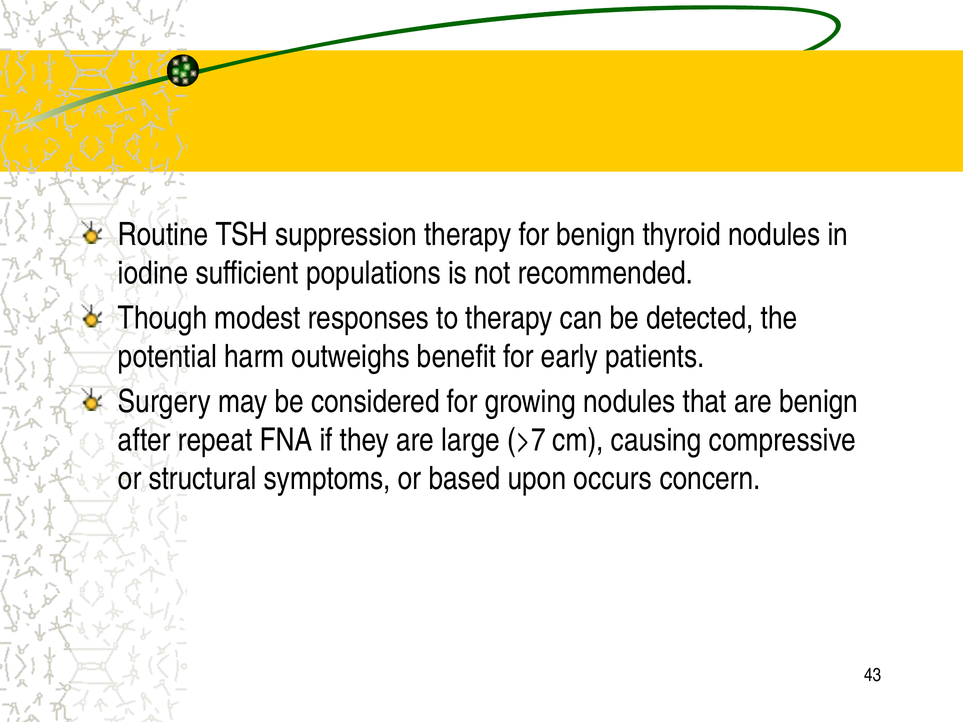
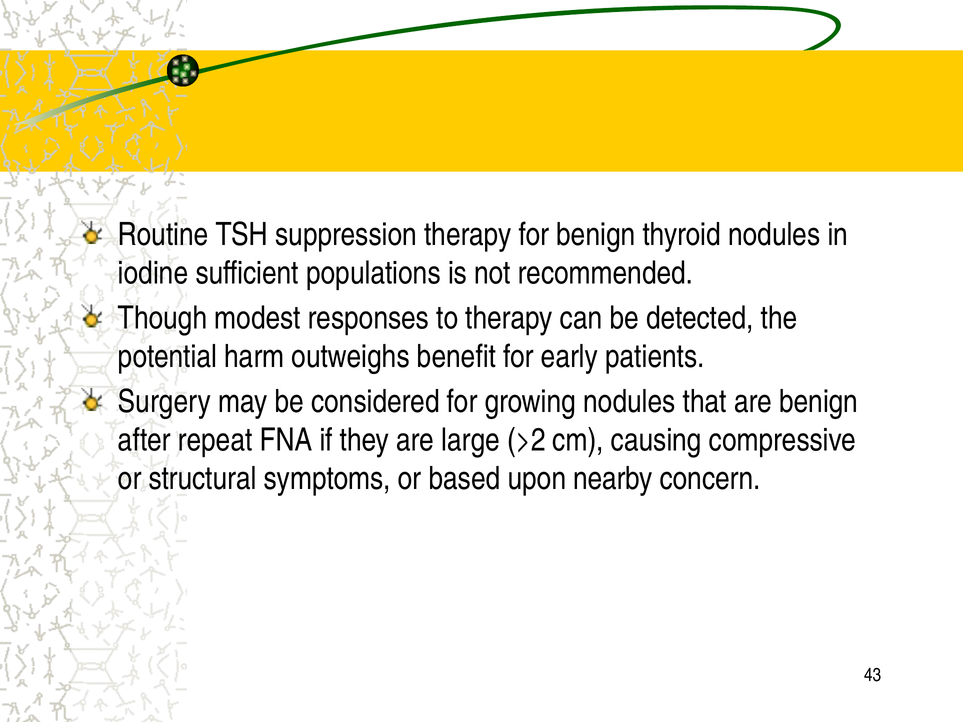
>7: >7 -> >2 (526, 440)
occurs: occurs -> nearby (613, 479)
